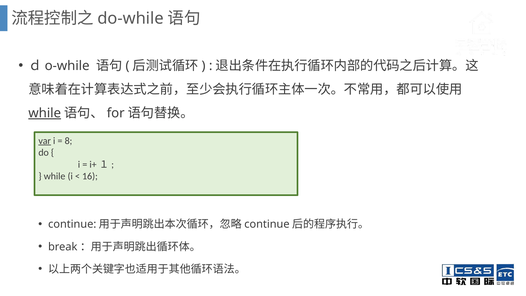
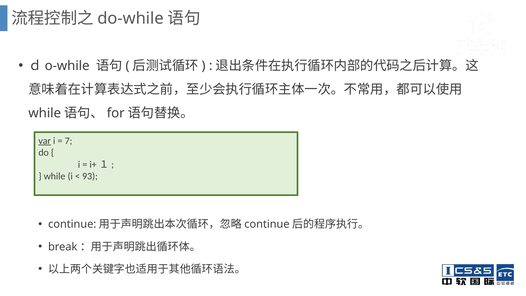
while underline: present -> none (45, 113)
8: 8 -> 7 (68, 141)
16: 16 -> 93 (90, 176)
